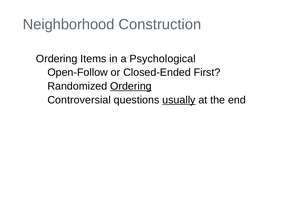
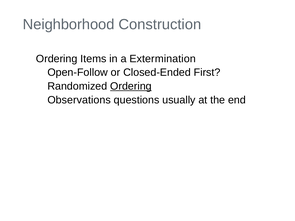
Psychological: Psychological -> Extermination (163, 59)
Controversial: Controversial -> Observations (79, 100)
usually underline: present -> none (179, 100)
